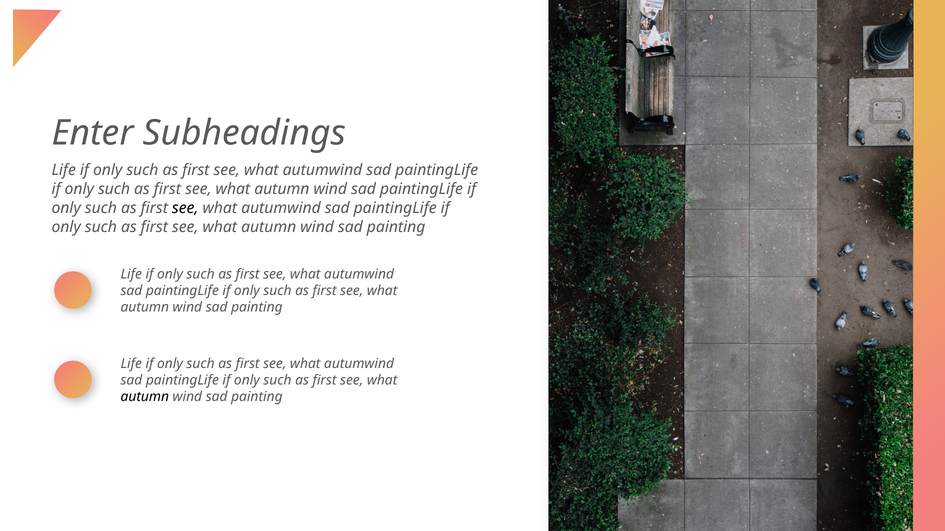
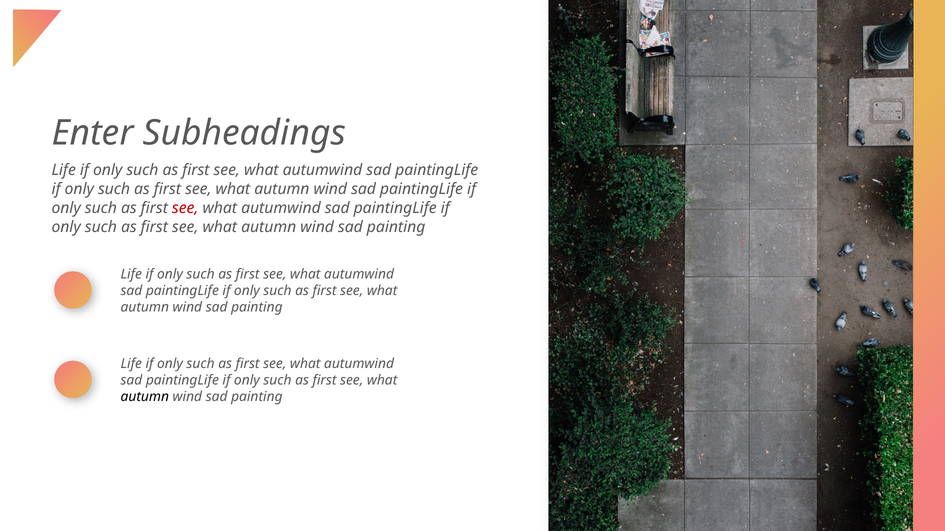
see colour: black -> red (185, 208)
